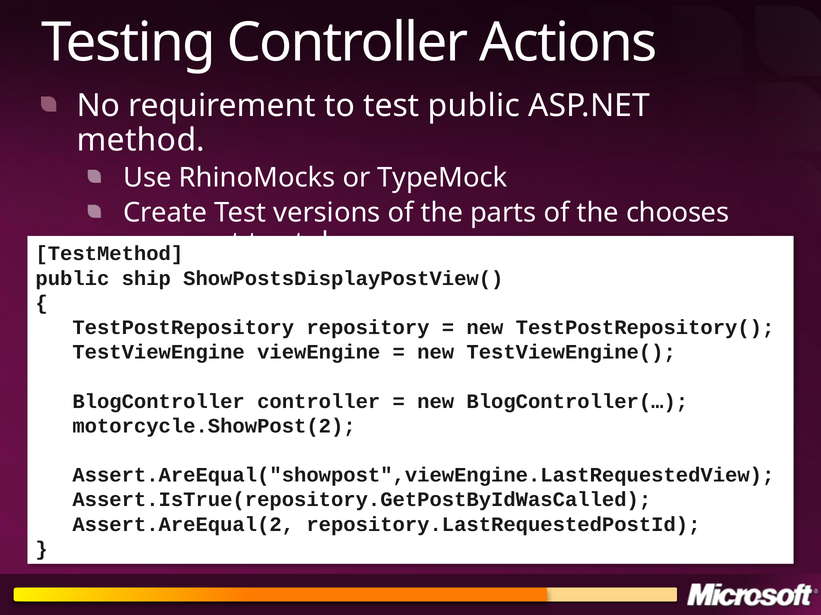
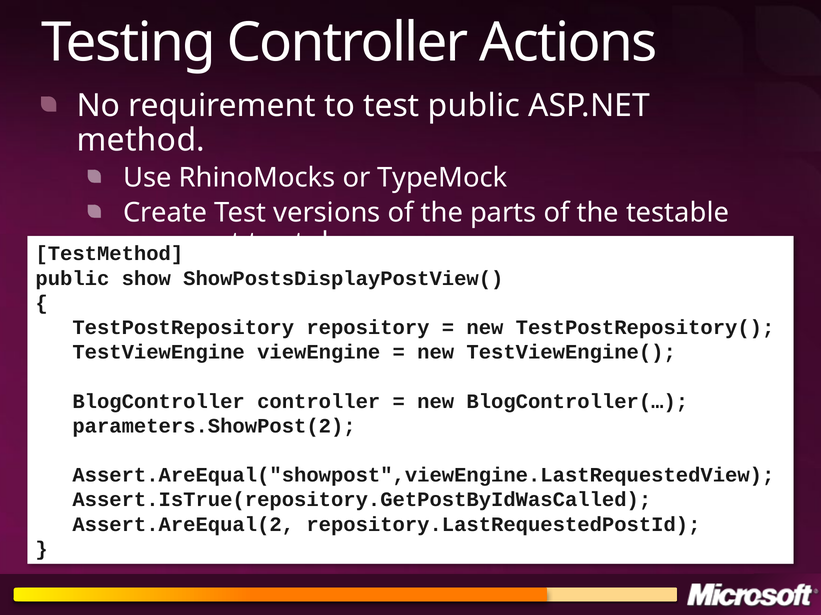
chooses: chooses -> testable (678, 213)
ship: ship -> show (146, 279)
motorcycle.ShowPost(2: motorcycle.ShowPost(2 -> parameters.ShowPost(2 (214, 426)
